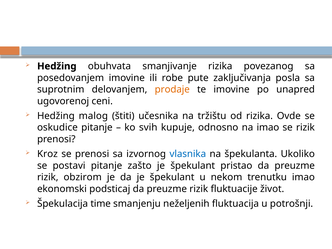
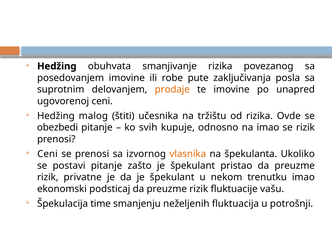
oskudice: oskudice -> obezbedi (58, 128)
Kroz: Kroz -> Ceni (47, 154)
vlasnika colour: blue -> orange (188, 154)
obzirom: obzirom -> privatne (83, 177)
život: život -> vašu (272, 189)
